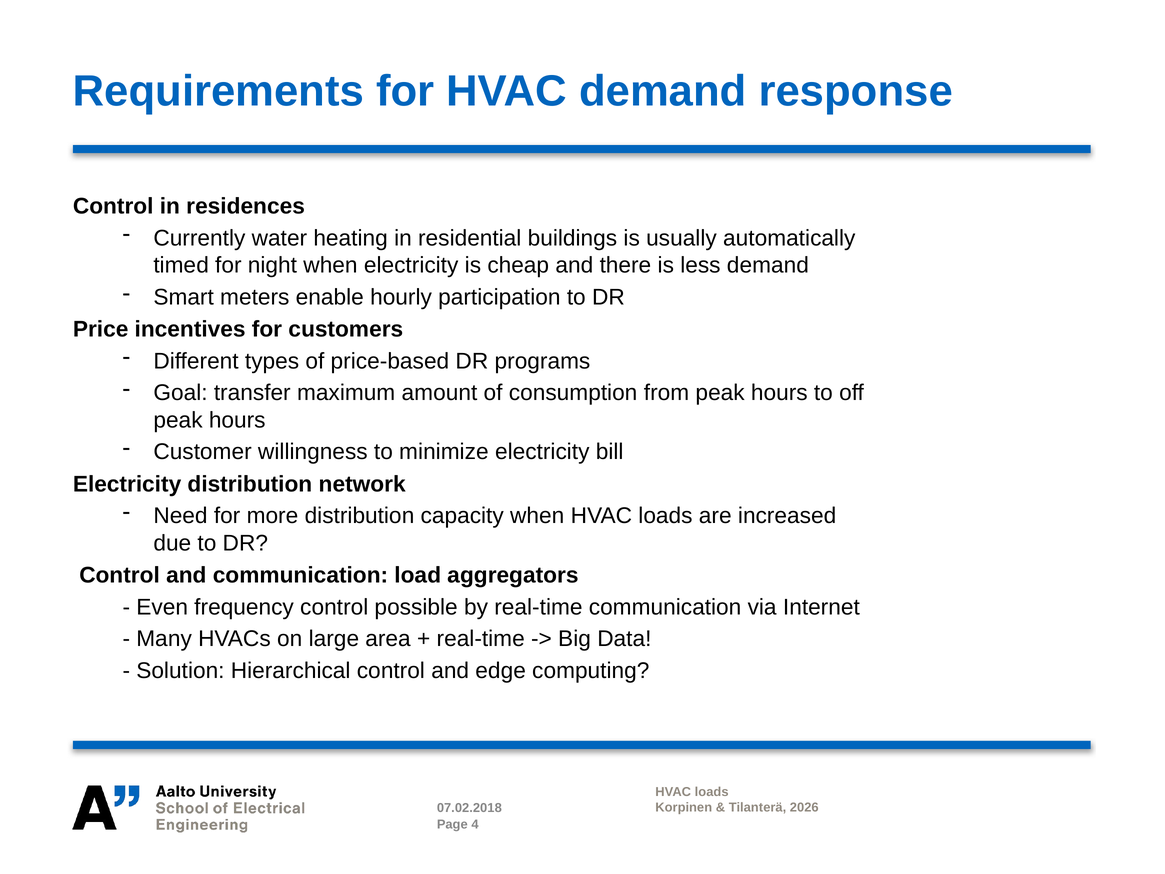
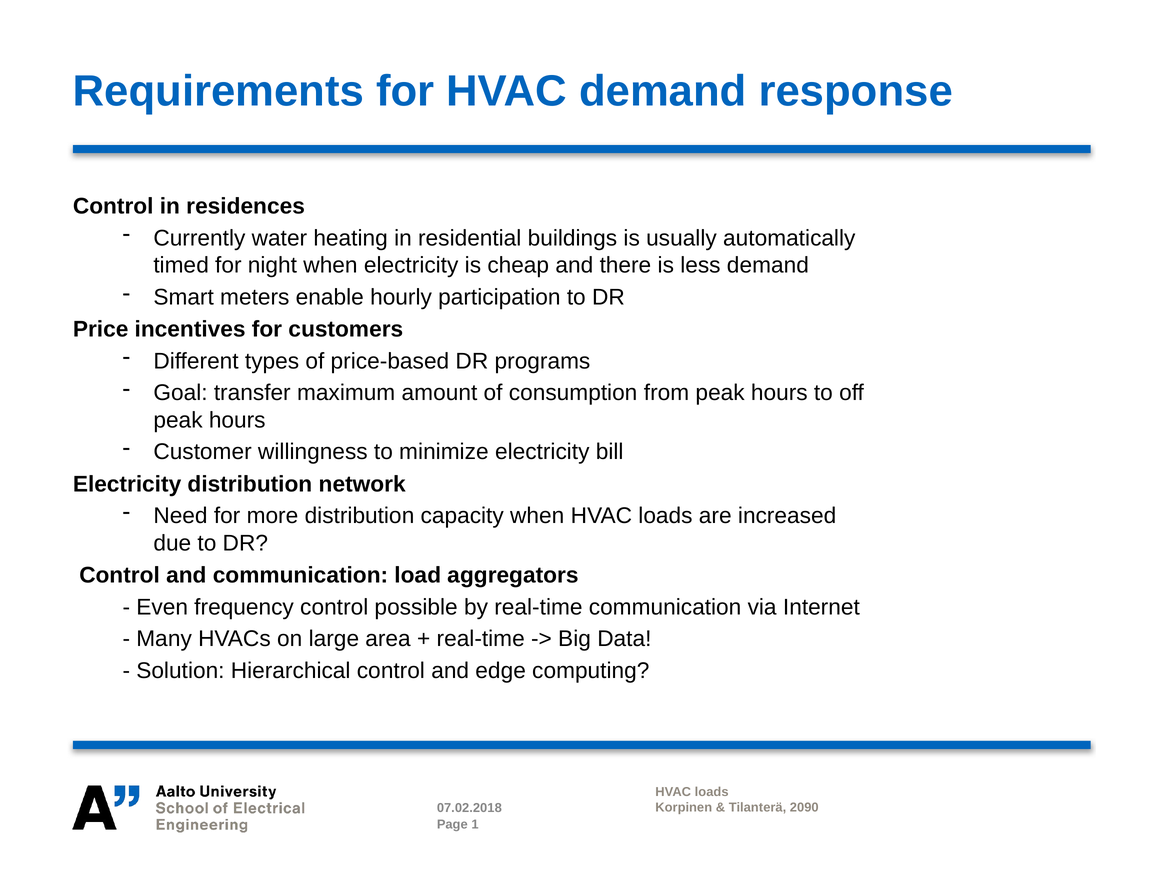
2026: 2026 -> 2090 (804, 807)
4: 4 -> 1 (475, 824)
